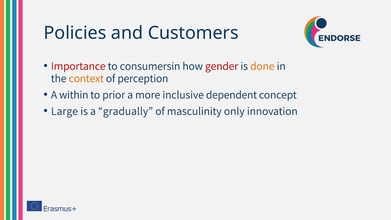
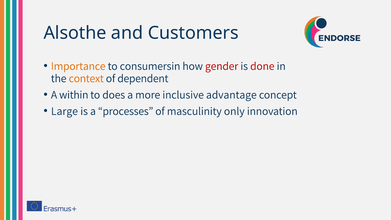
Policies: Policies -> Alsothe (75, 33)
Importance colour: red -> orange (78, 66)
done colour: orange -> red (262, 66)
perception: perception -> dependent (143, 78)
prior: prior -> does (114, 95)
dependent: dependent -> advantage (231, 95)
gradually: gradually -> processes (126, 111)
